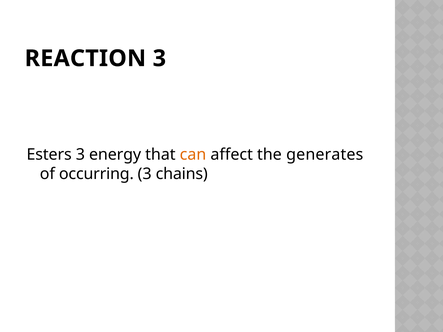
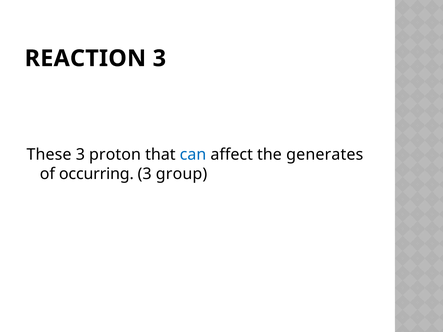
Esters: Esters -> These (49, 155)
energy: energy -> proton (115, 155)
can colour: orange -> blue (193, 155)
chains: chains -> group (182, 174)
